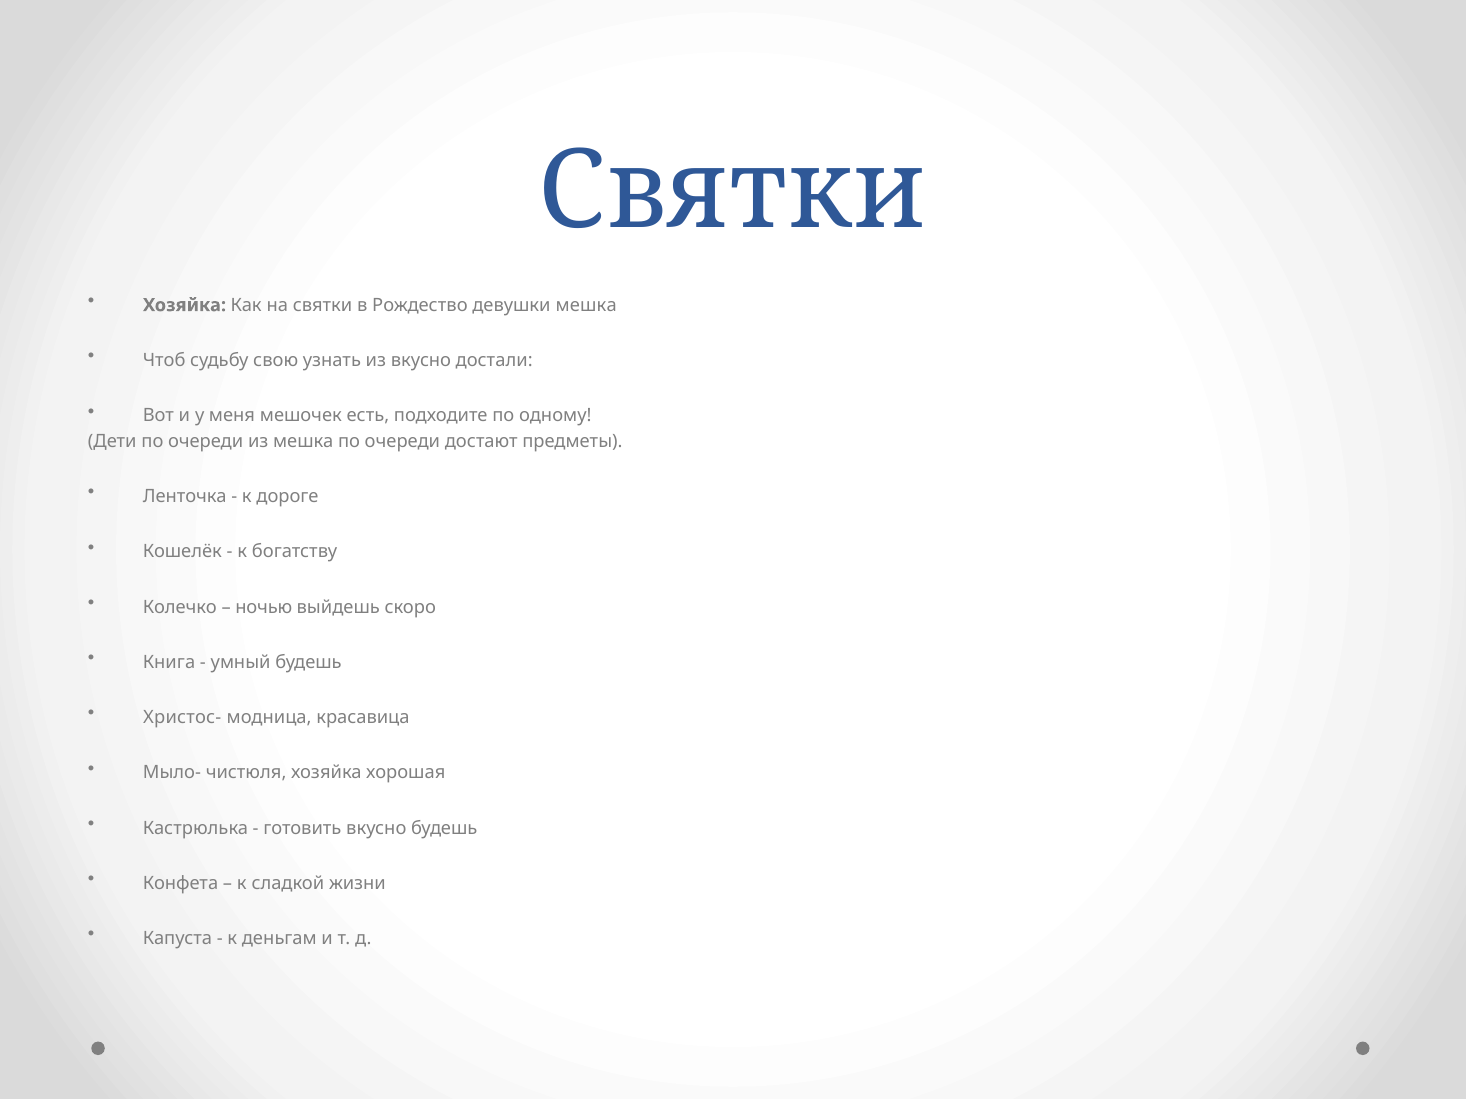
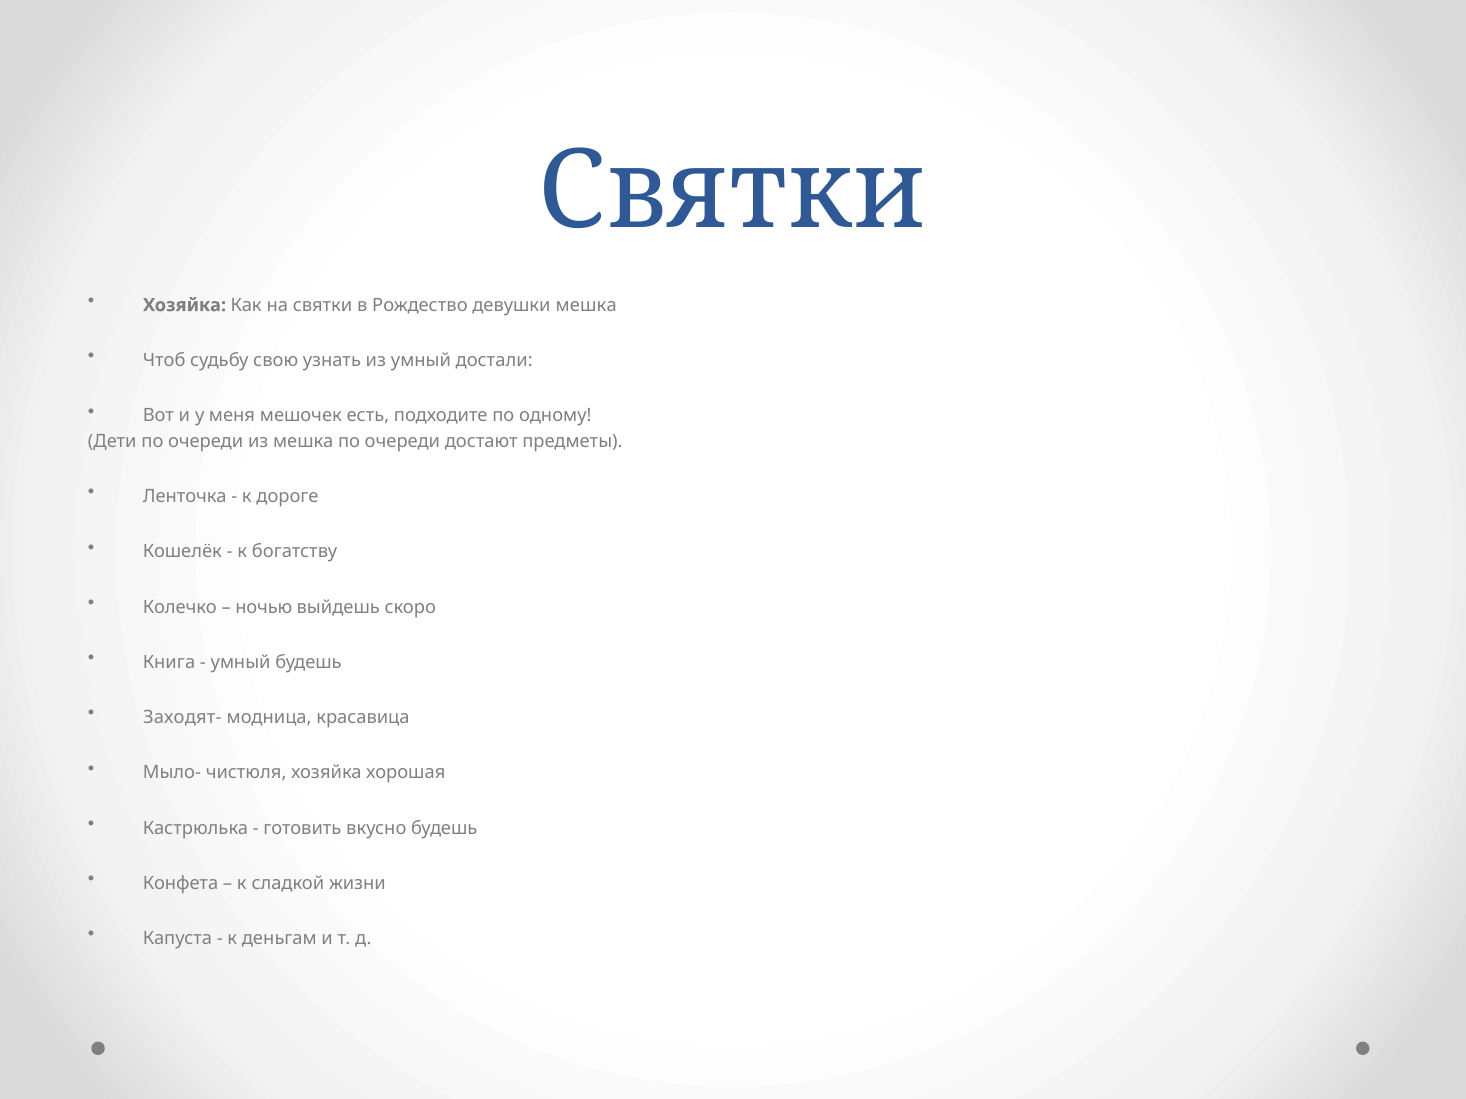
из вкусно: вкусно -> умный (421, 361)
Христос-: Христос- -> Заходят- (182, 718)
